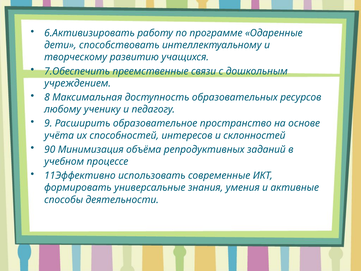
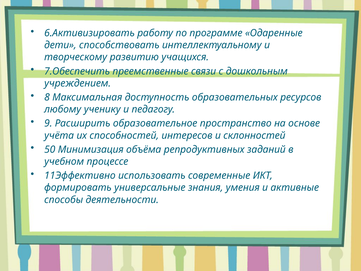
90: 90 -> 50 (50, 149)
